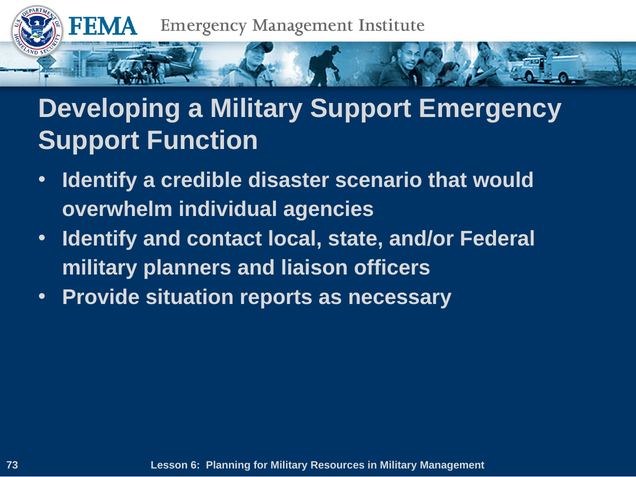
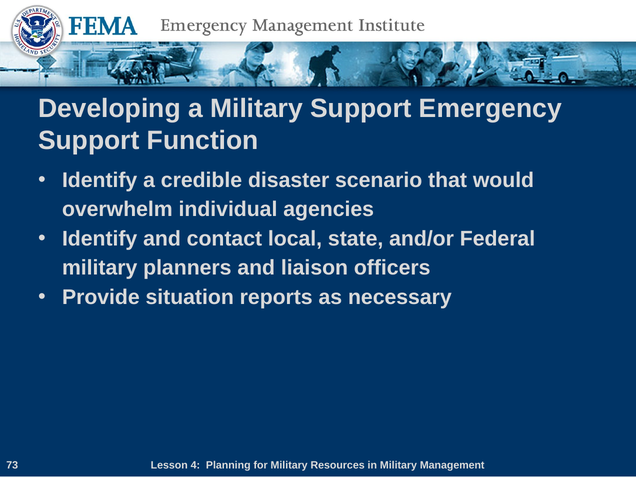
6: 6 -> 4 (195, 465)
